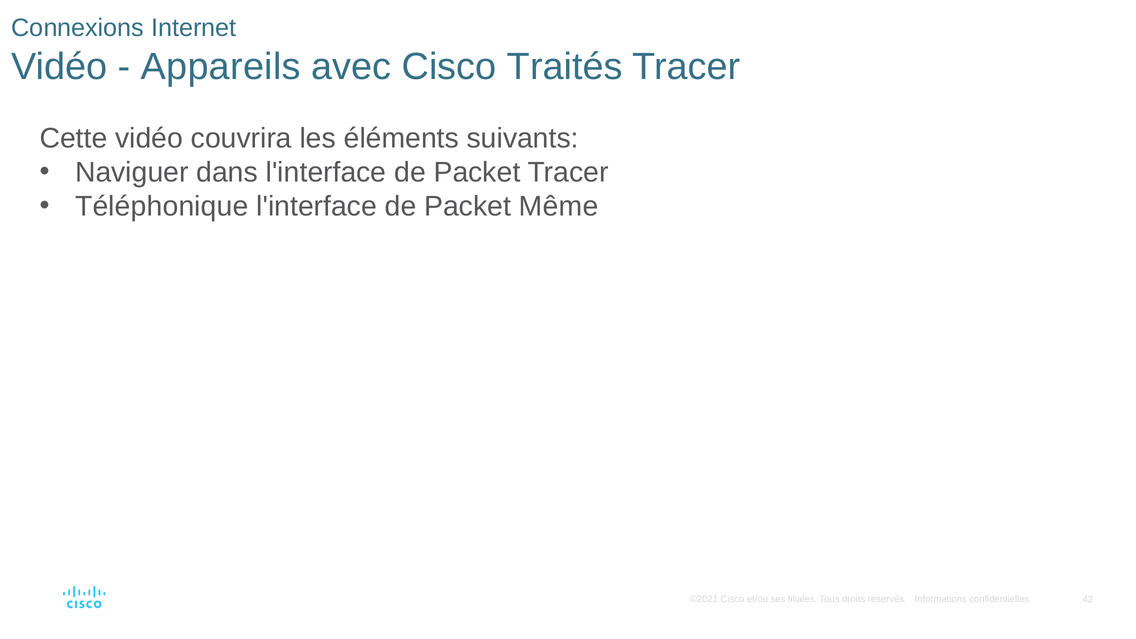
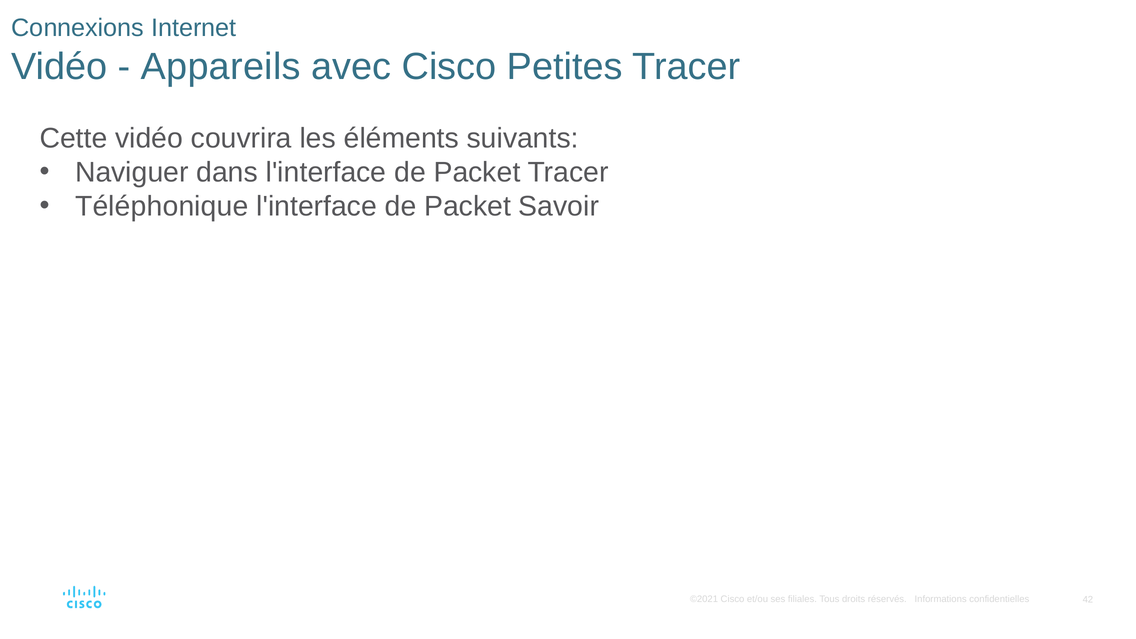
Traités: Traités -> Petites (565, 67)
Même: Même -> Savoir (559, 206)
